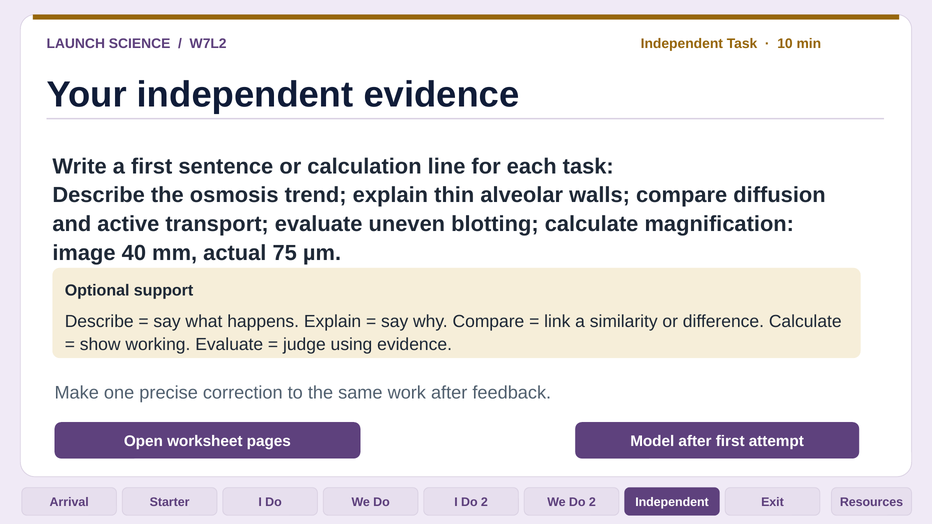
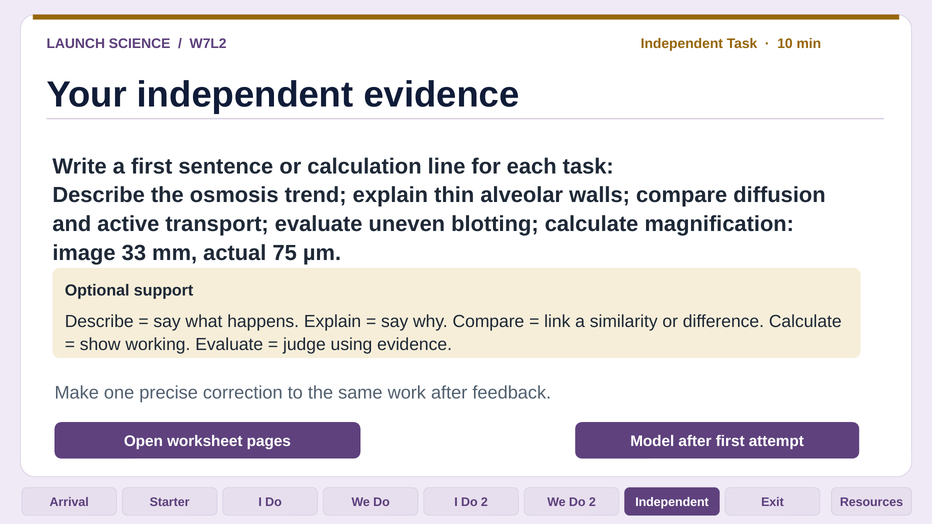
40: 40 -> 33 (134, 253)
